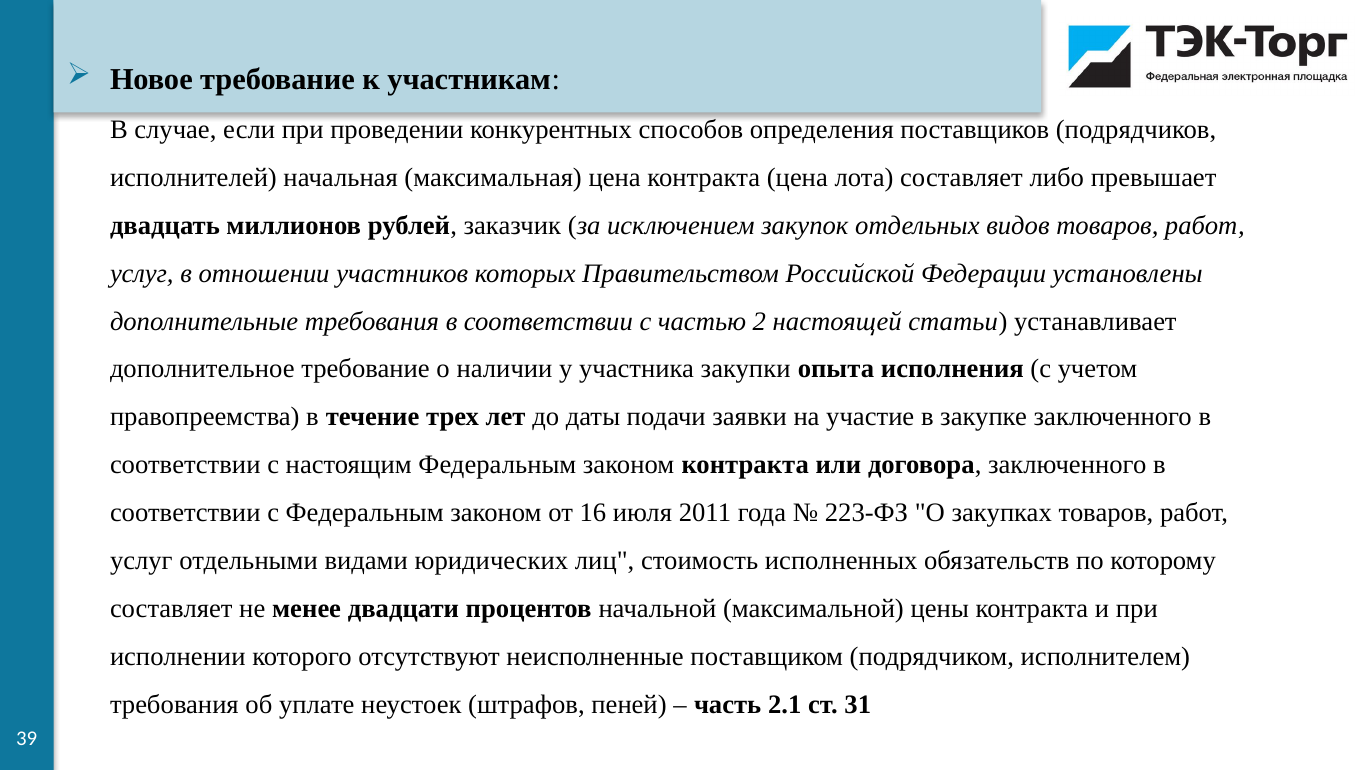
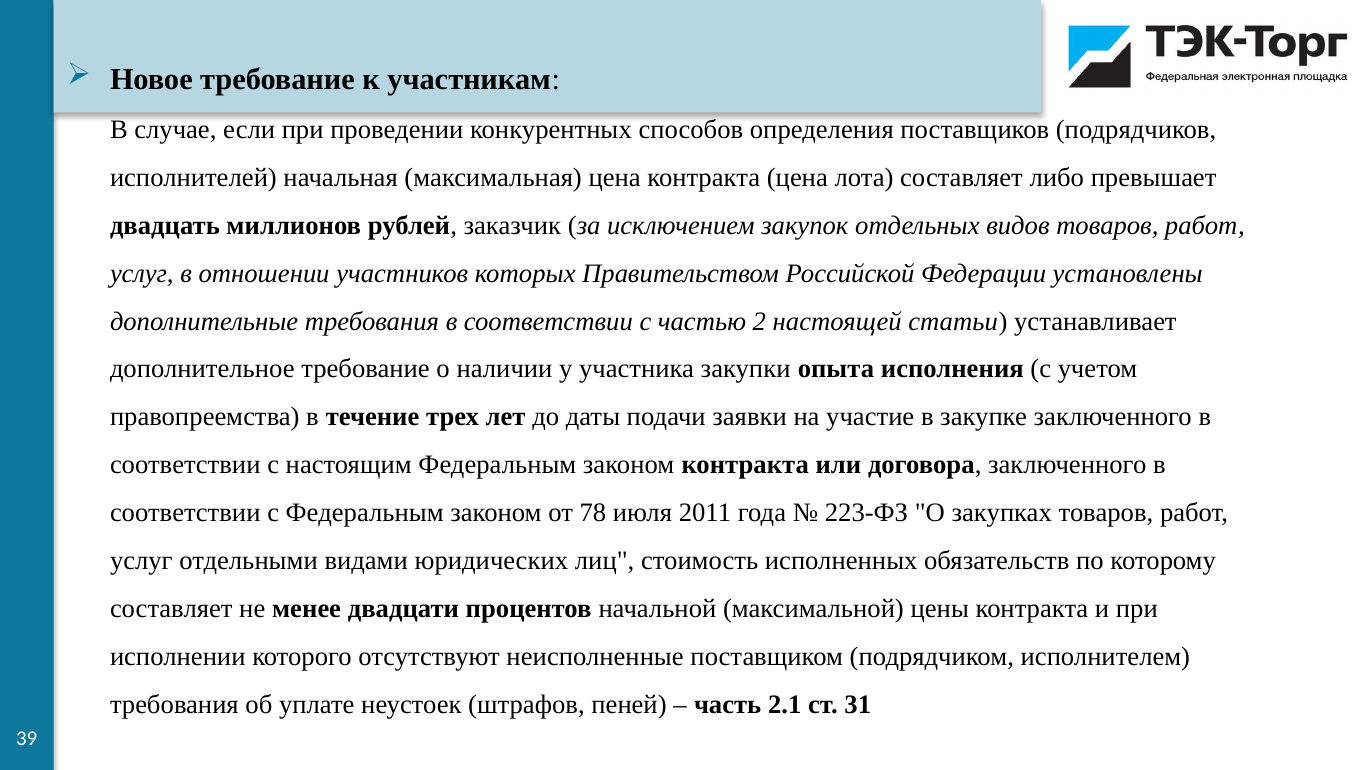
16: 16 -> 78 (593, 513)
